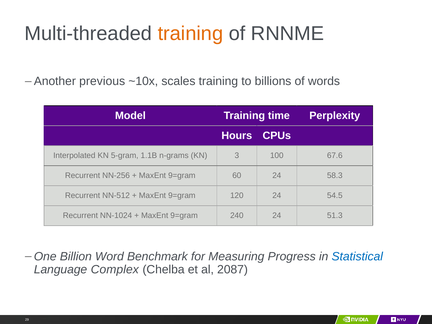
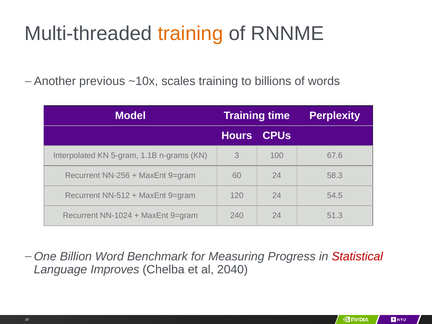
Statistical colour: blue -> red (357, 256)
Complex: Complex -> Improves (115, 269)
2087: 2087 -> 2040 (233, 269)
